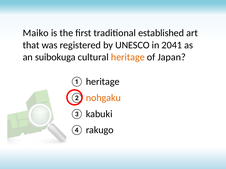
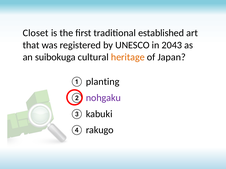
Maiko: Maiko -> Closet (36, 33)
2041: 2041 -> 2043 (172, 45)
① heritage: heritage -> planting (103, 82)
nohgaku colour: orange -> purple (103, 98)
